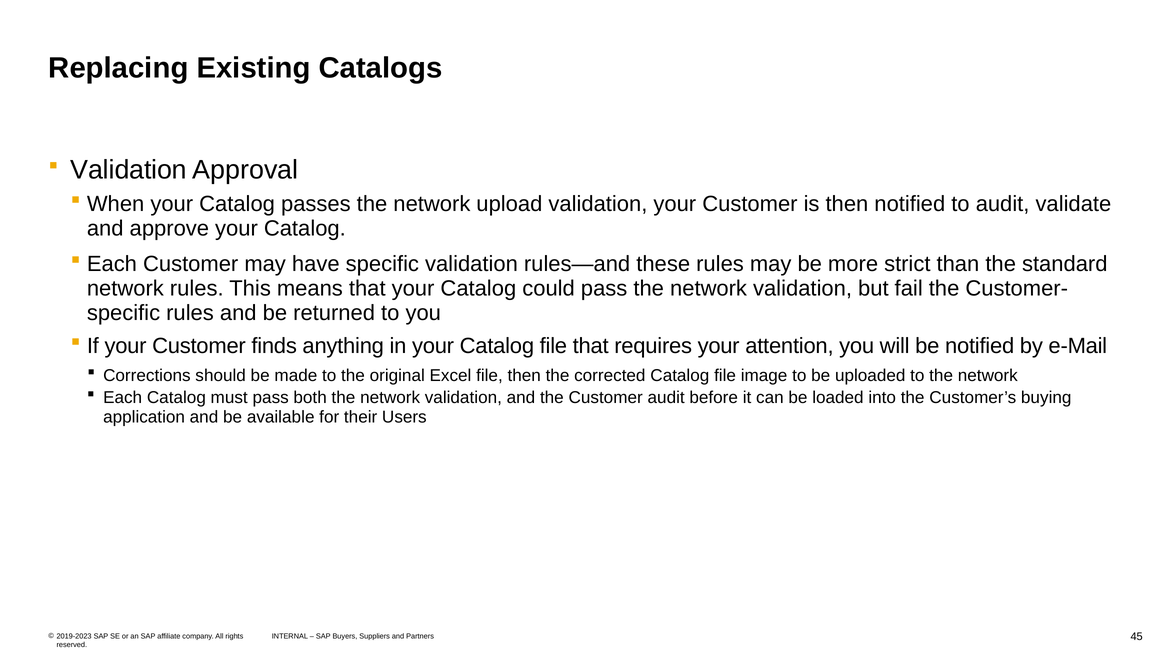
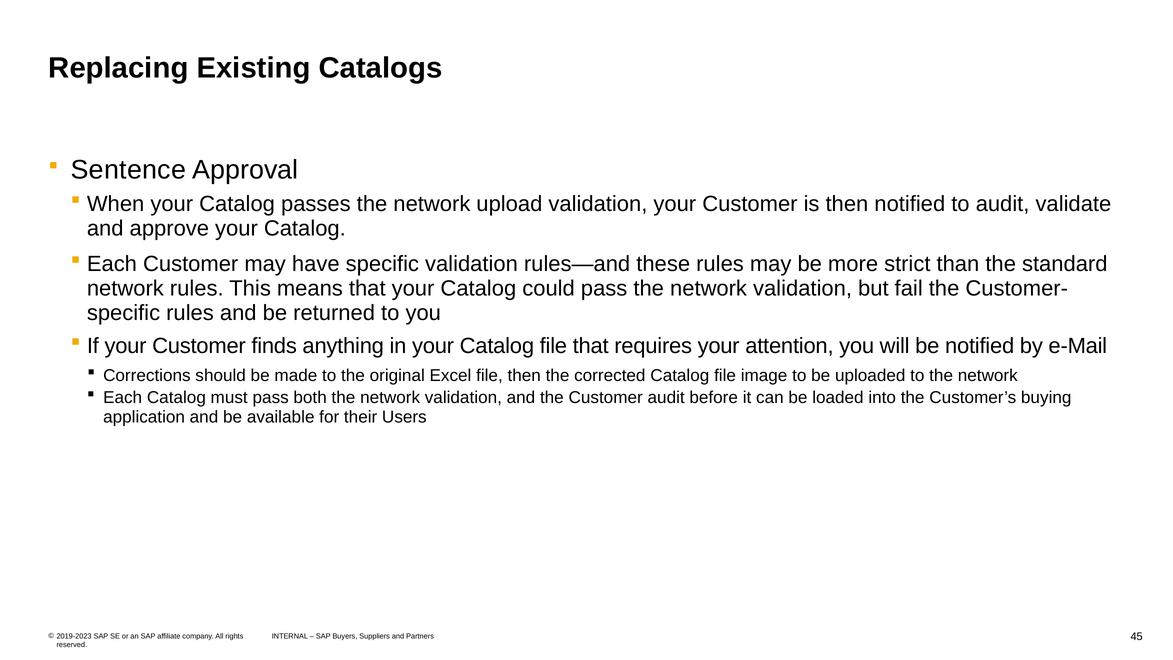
Validation: Validation -> Sentence (128, 170)
